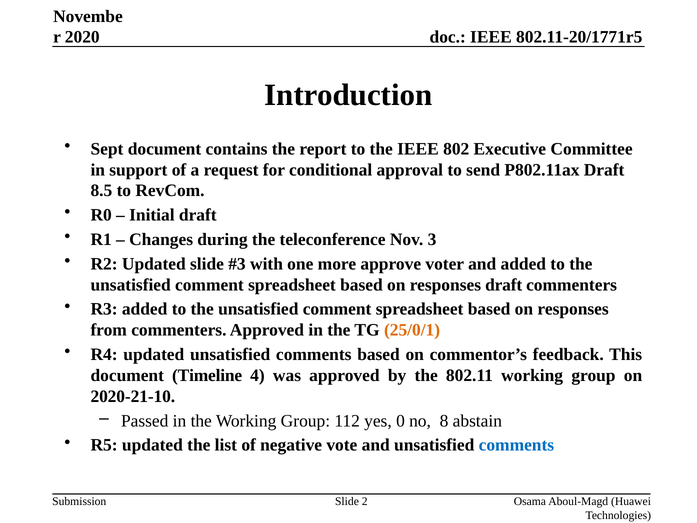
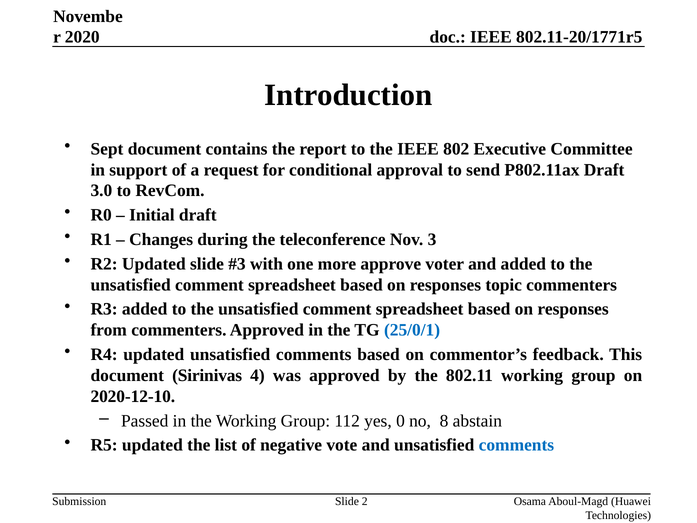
8.5: 8.5 -> 3.0 (101, 191)
responses draft: draft -> topic (504, 285)
25/0/1 colour: orange -> blue (412, 330)
Timeline: Timeline -> Sirinivas (207, 375)
2020-21-10: 2020-21-10 -> 2020-12-10 (133, 396)
